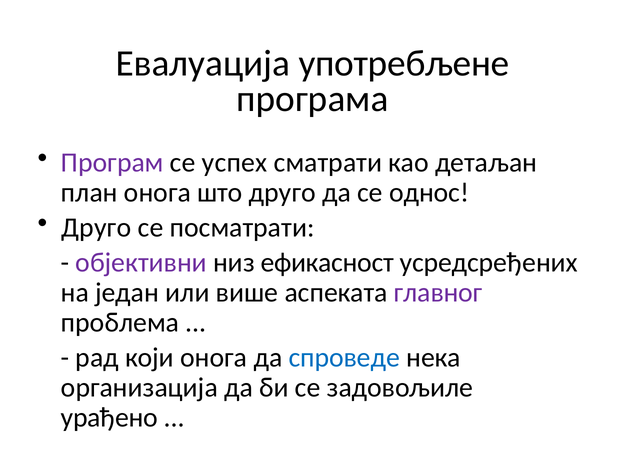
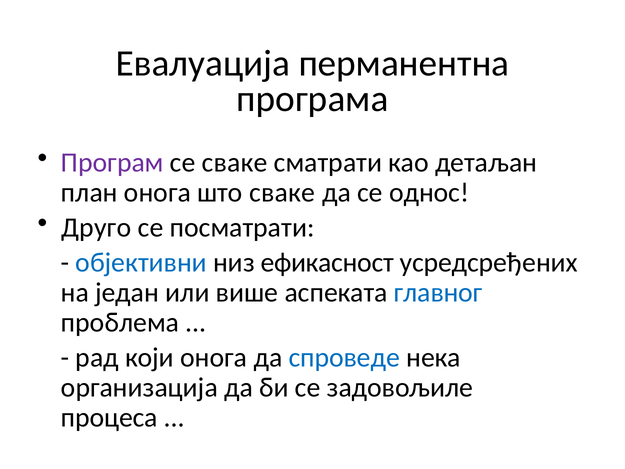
употребљене: употребљене -> перманентна (404, 63)
се успех: успех -> сваке (235, 162)
што друго: друго -> сваке (282, 192)
објективни colour: purple -> blue (141, 262)
главног colour: purple -> blue (438, 292)
урађено: урађено -> процеса (109, 418)
